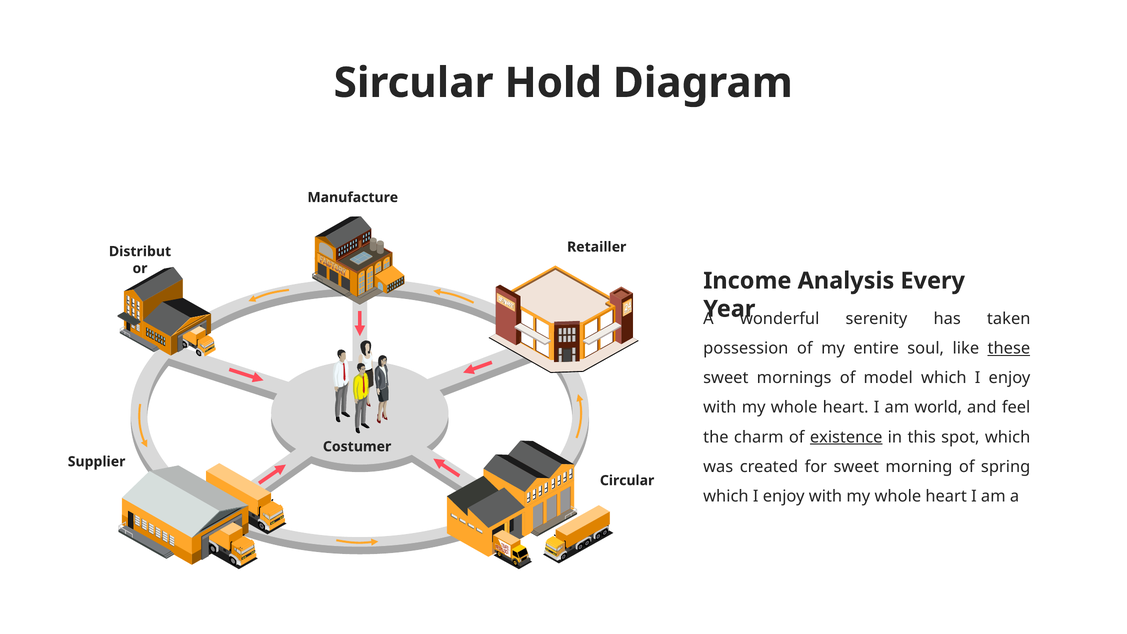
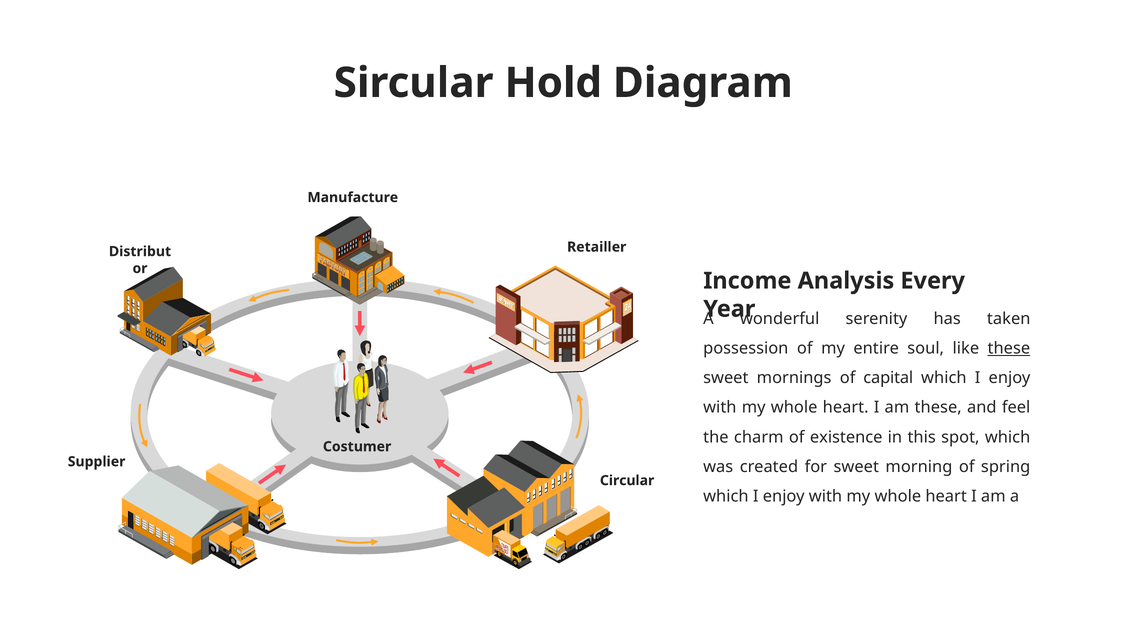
model: model -> capital (888, 378)
am world: world -> these (938, 407)
existence underline: present -> none (846, 437)
